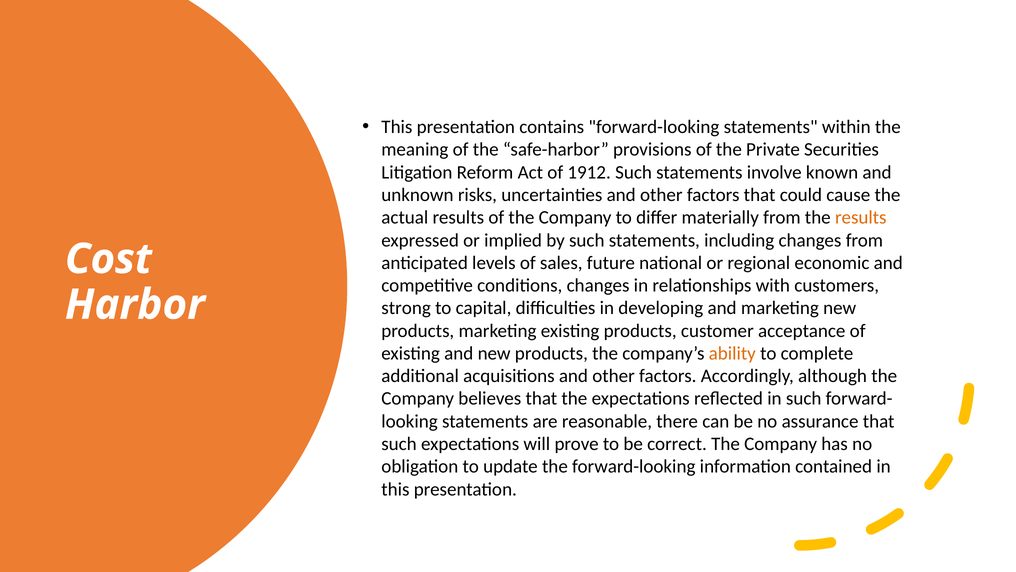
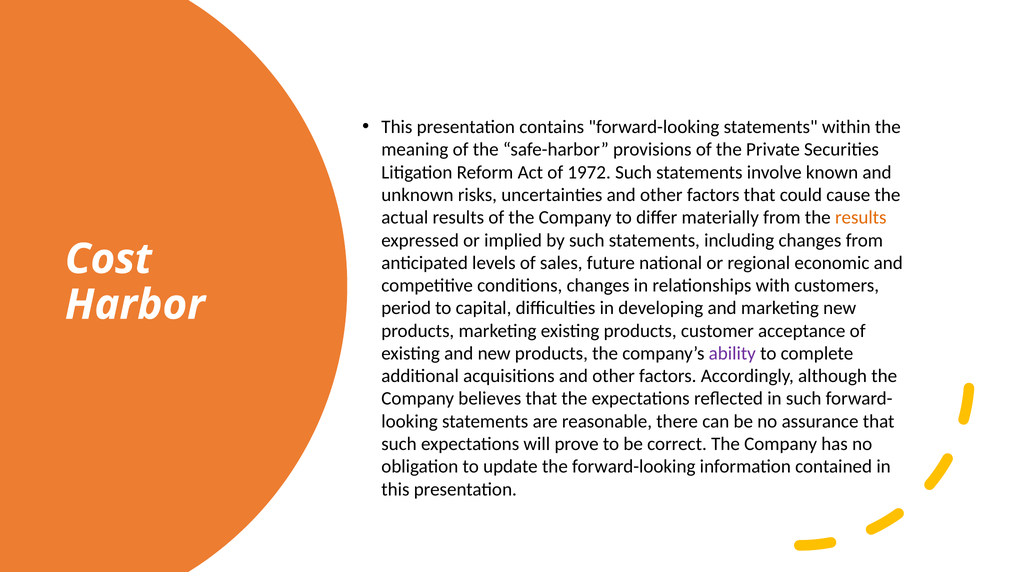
1912: 1912 -> 1972 (589, 172)
strong: strong -> period (406, 308)
ability colour: orange -> purple (732, 353)
